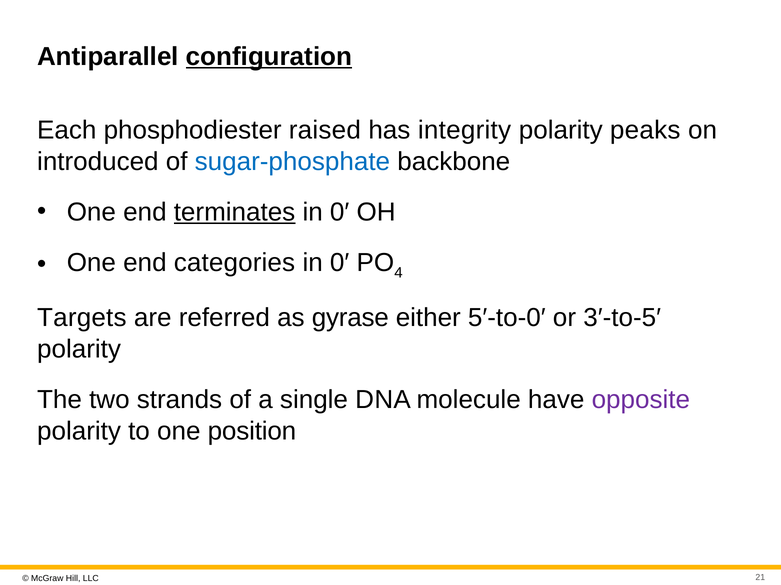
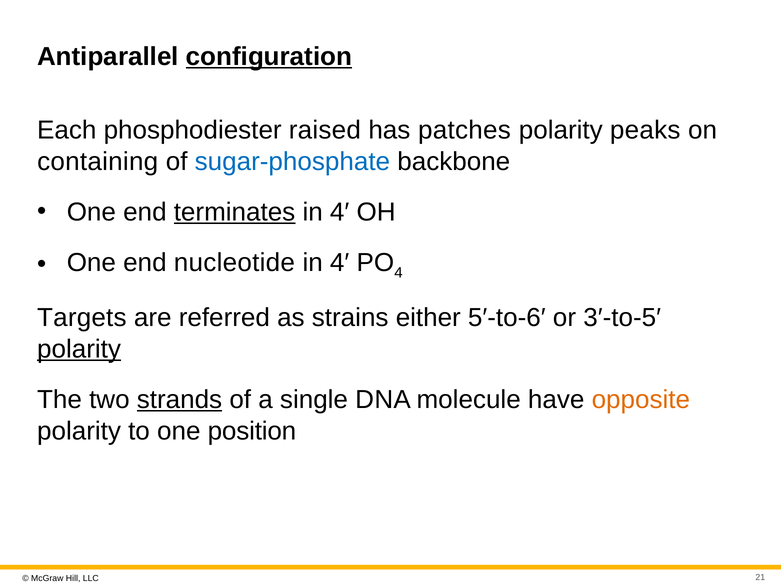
integrity: integrity -> patches (464, 130)
introduced: introduced -> containing (98, 162)
0′: 0′ -> 4′ (340, 212)
categories: categories -> nucleotide (234, 263)
0′: 0′ -> 4′ (340, 263)
gyrase: gyrase -> strains (350, 318)
5′-to-0′: 5′-to-0′ -> 5′-to-6′ (507, 318)
polarity underline: none -> present (79, 349)
strands underline: none -> present (179, 400)
opposite colour: purple -> orange (641, 400)
